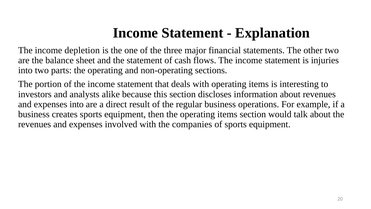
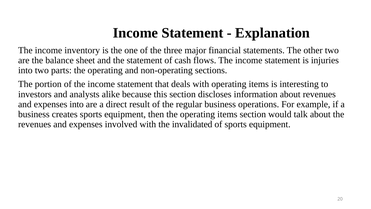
depletion: depletion -> inventory (82, 50)
companies: companies -> invalidated (192, 124)
